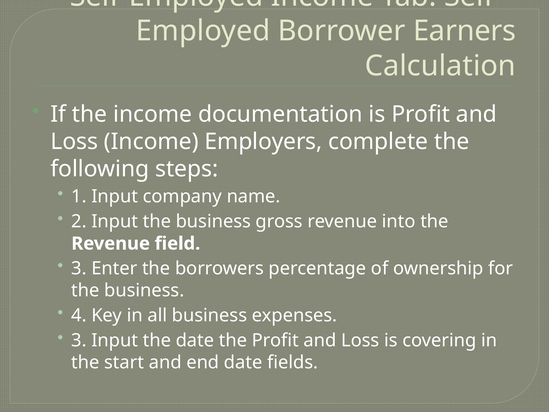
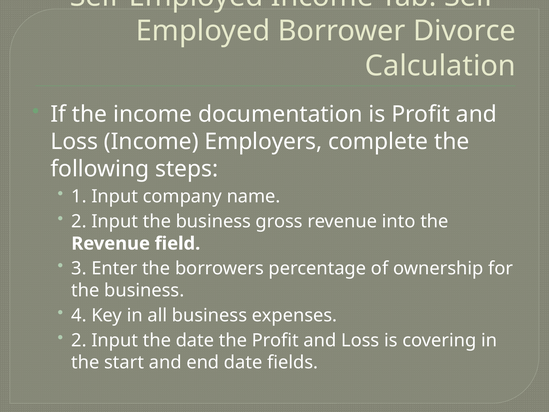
Earners: Earners -> Divorce (465, 31)
3: 3 -> 2 (79, 340)
